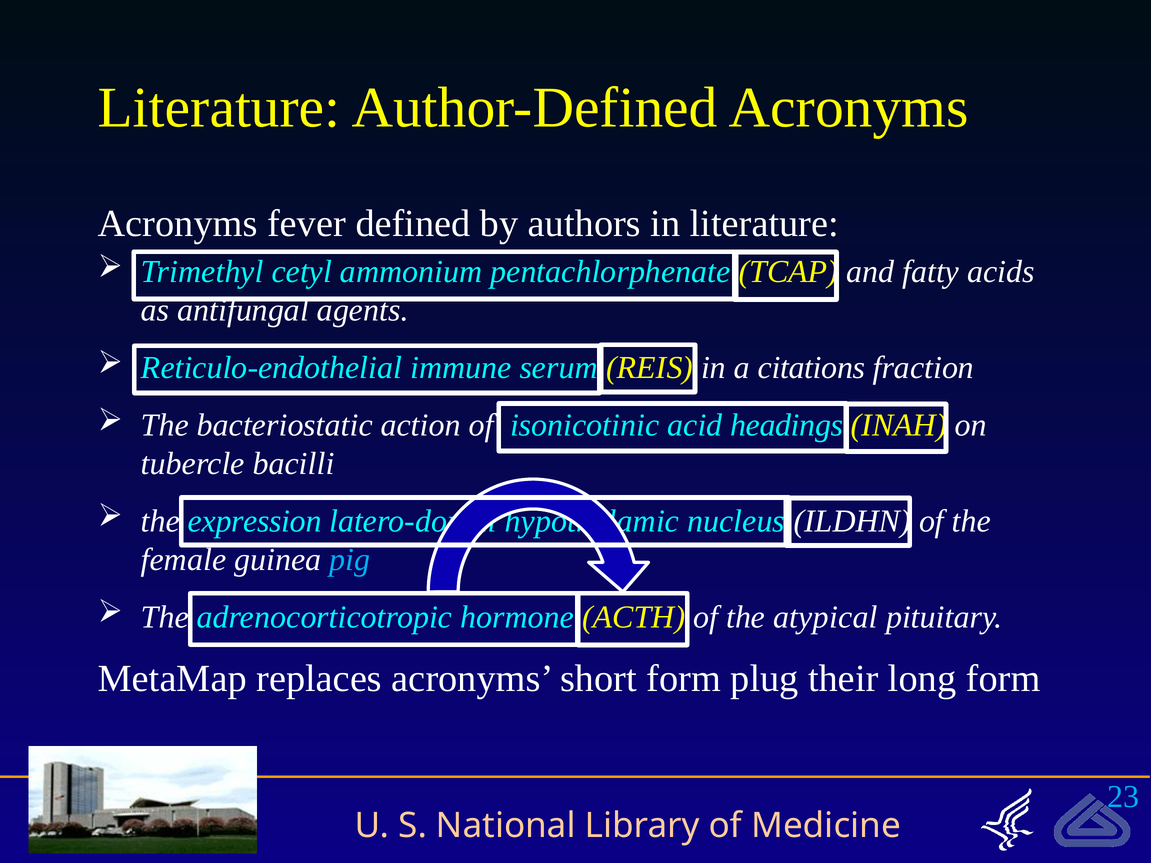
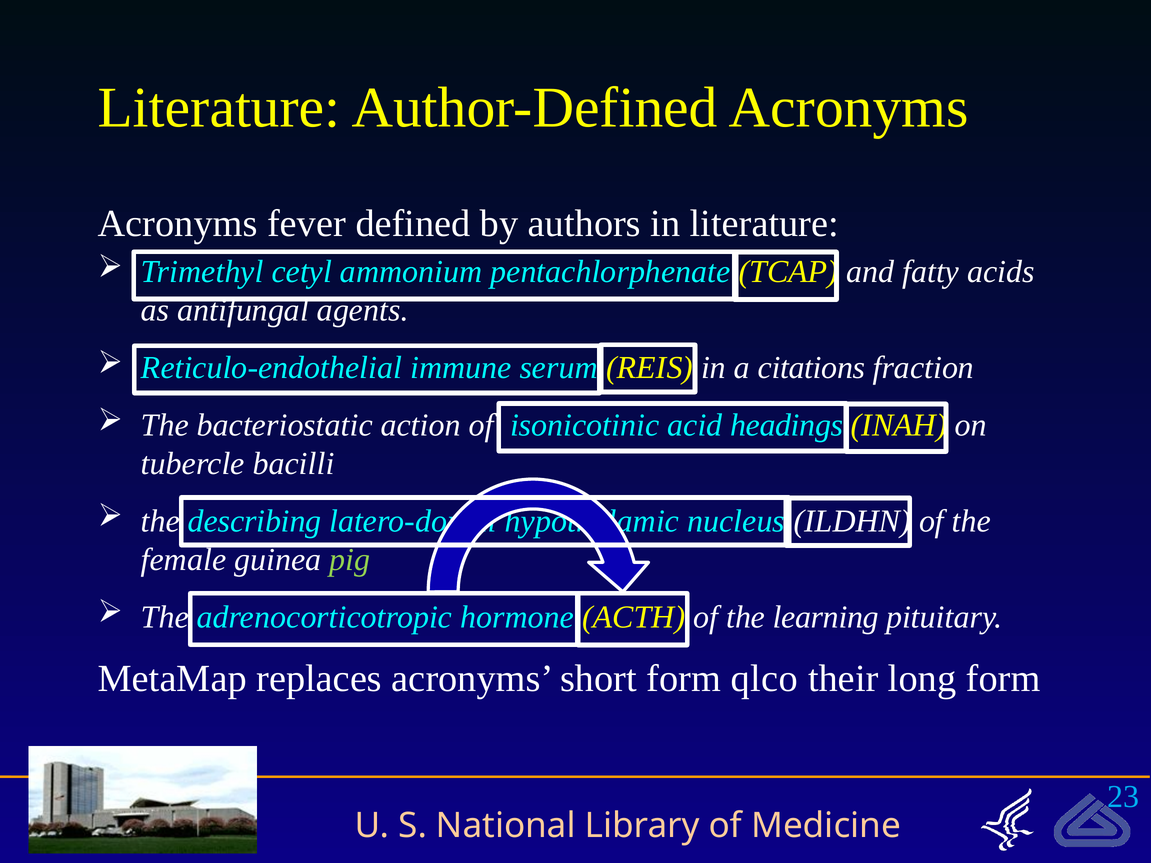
expression: expression -> describing (255, 521)
pig colour: light blue -> light green (350, 560)
atypical: atypical -> learning (826, 617)
plug: plug -> qlco (764, 679)
